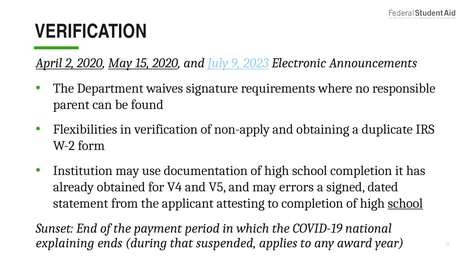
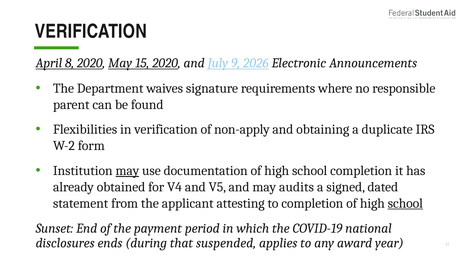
2: 2 -> 8 (70, 63)
2023: 2023 -> 2026 (256, 63)
may underline: none -> present (127, 171)
errors: errors -> audits (296, 187)
explaining: explaining -> disclosures (65, 243)
